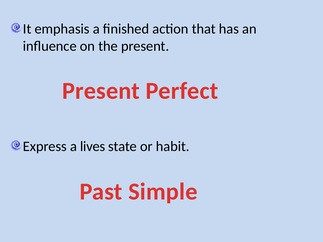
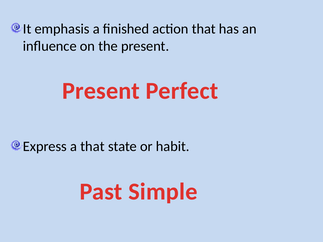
a lives: lives -> that (92, 147)
